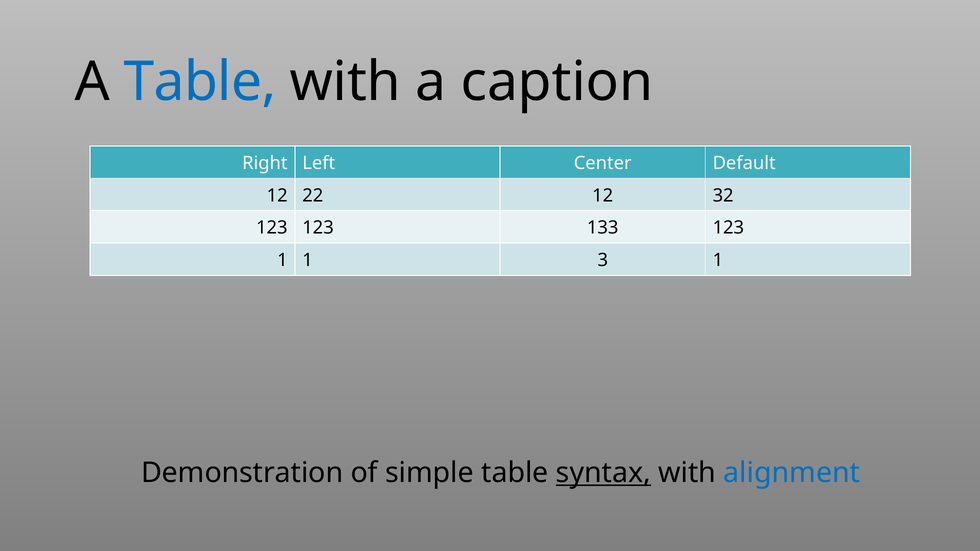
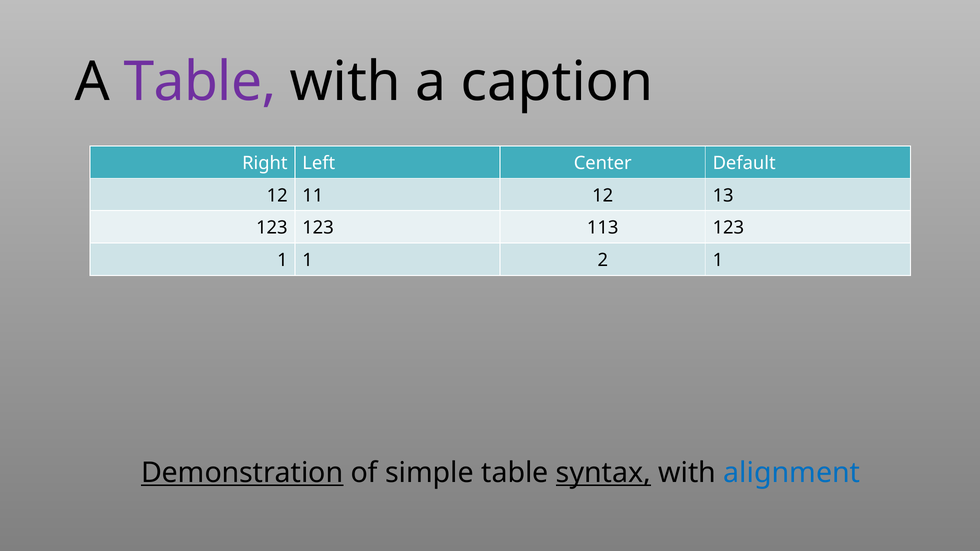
Table colour: blue -> purple (200, 82)
22: 22 -> 11 (313, 196)
32: 32 -> 13 (723, 196)
133: 133 -> 113 (603, 228)
3: 3 -> 2 (603, 260)
Demonstration underline: none -> present (242, 473)
